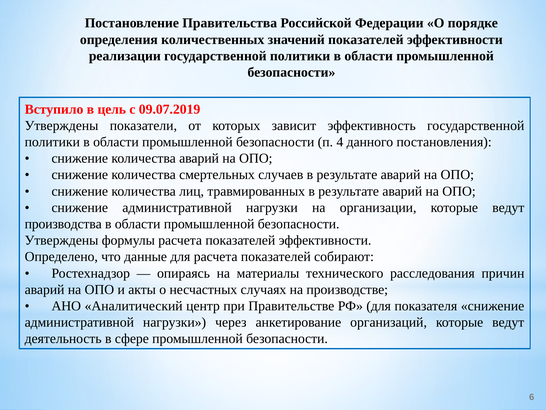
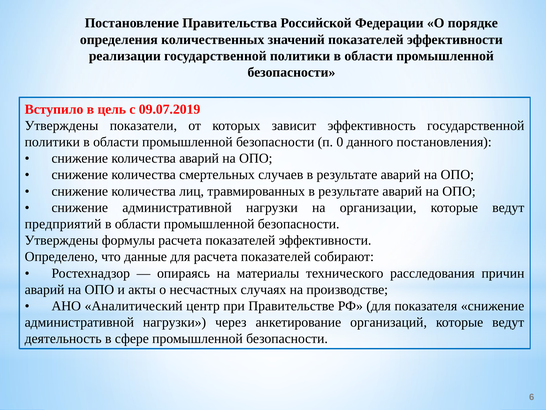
4: 4 -> 0 (340, 142)
производства: производства -> предприятий (63, 224)
